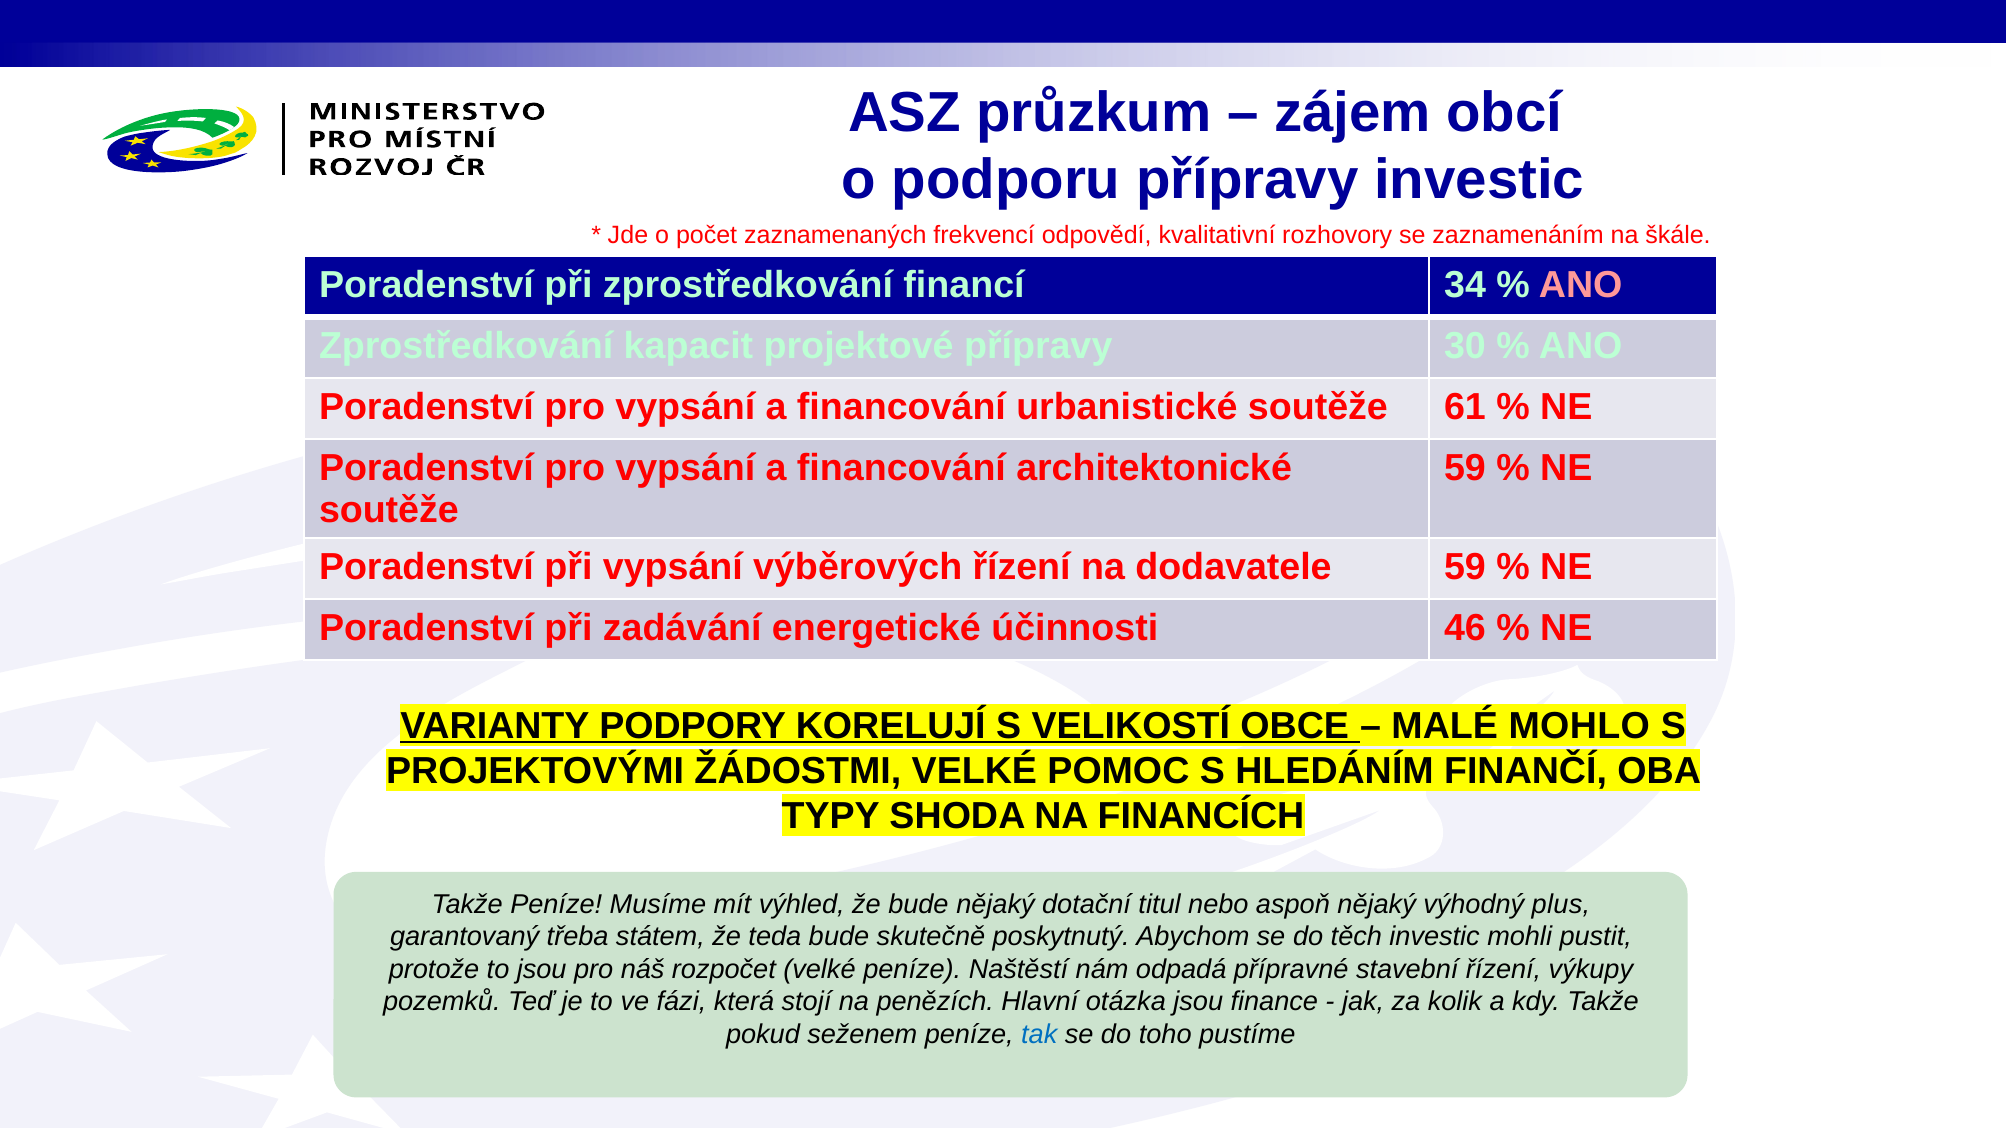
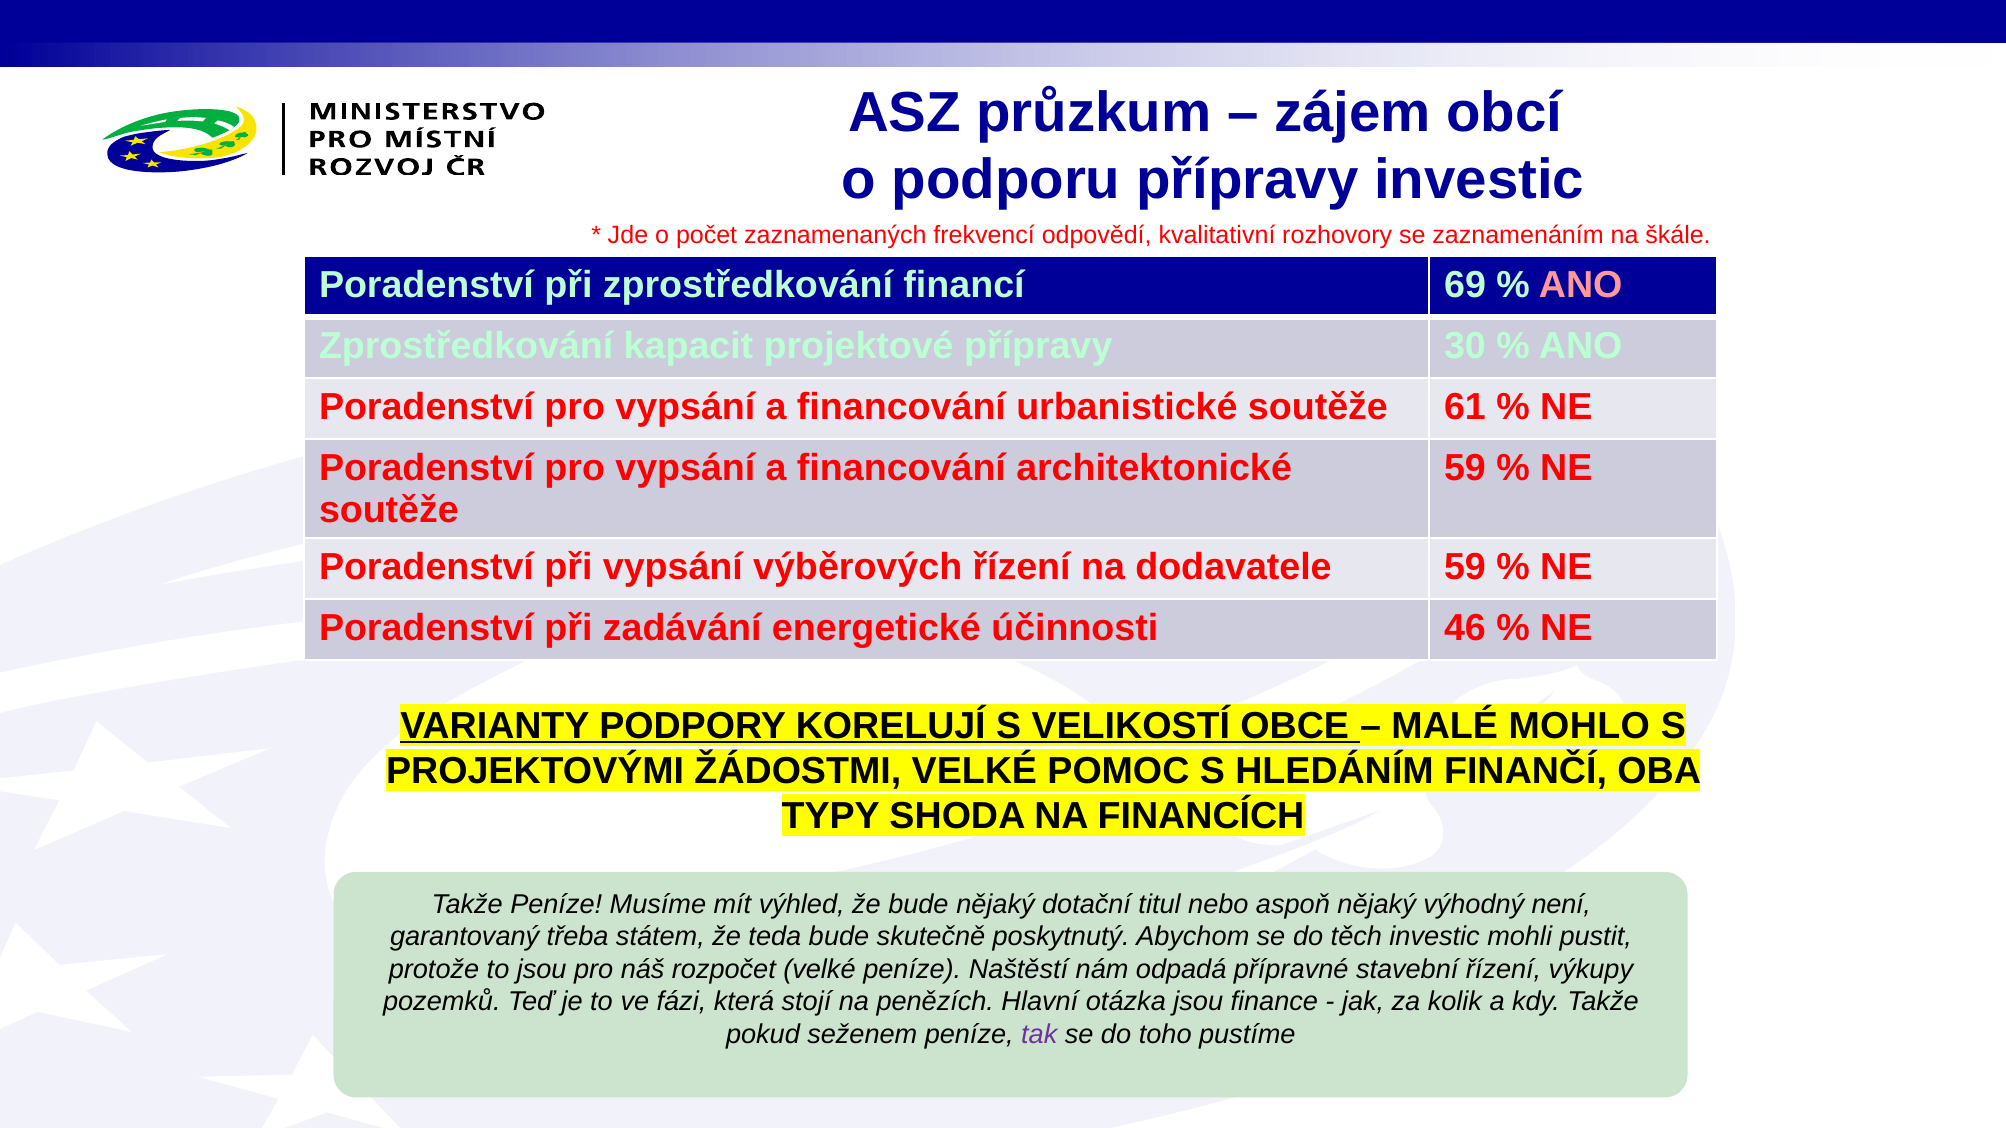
34: 34 -> 69 (1465, 285)
plus: plus -> není (1561, 904)
tak colour: blue -> purple (1039, 1035)
